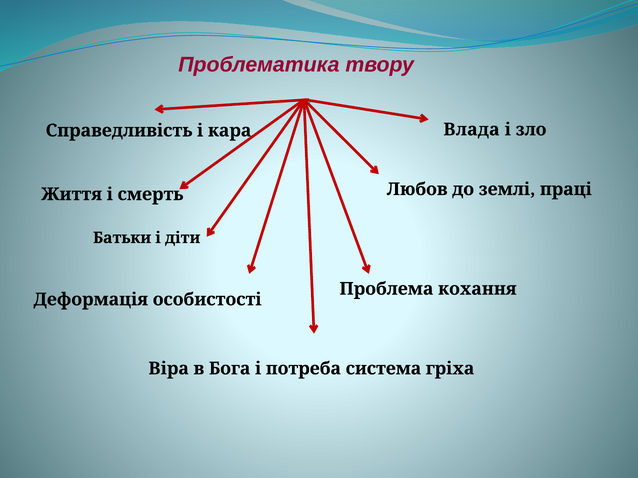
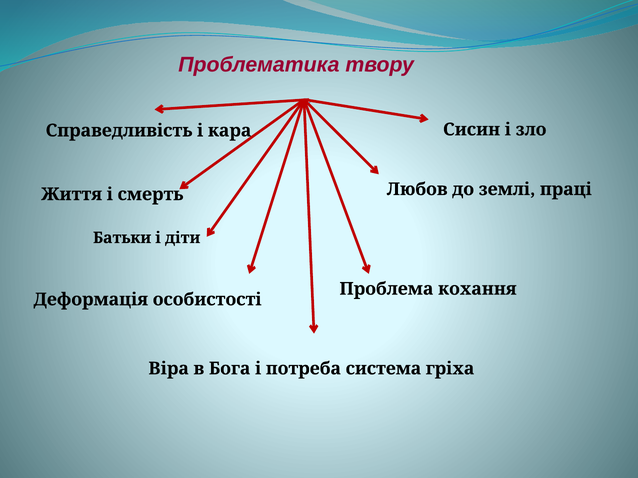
Влада: Влада -> Сисин (472, 130)
